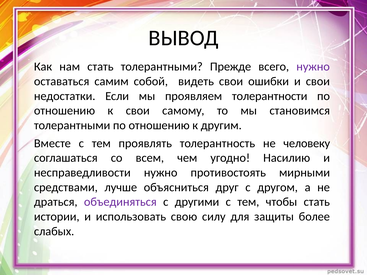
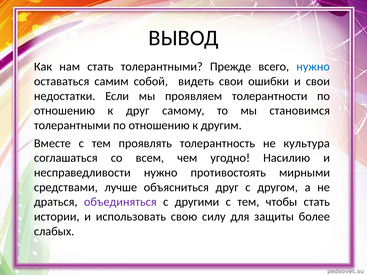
нужно colour: purple -> blue (313, 67)
к свои: свои -> друг (138, 111)
человеку: человеку -> культура (307, 143)
